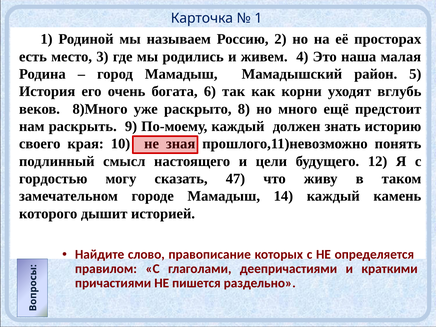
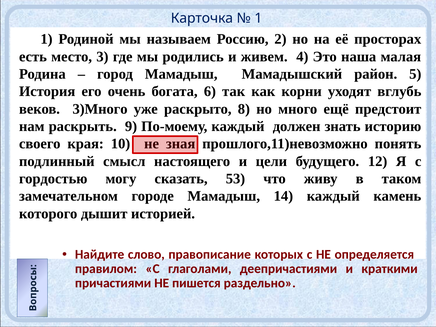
8)Много: 8)Много -> 3)Много (100, 109)
47: 47 -> 53 (235, 179)
